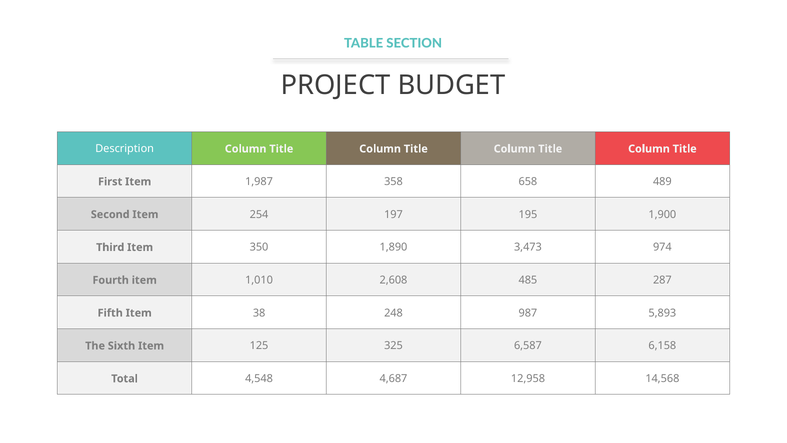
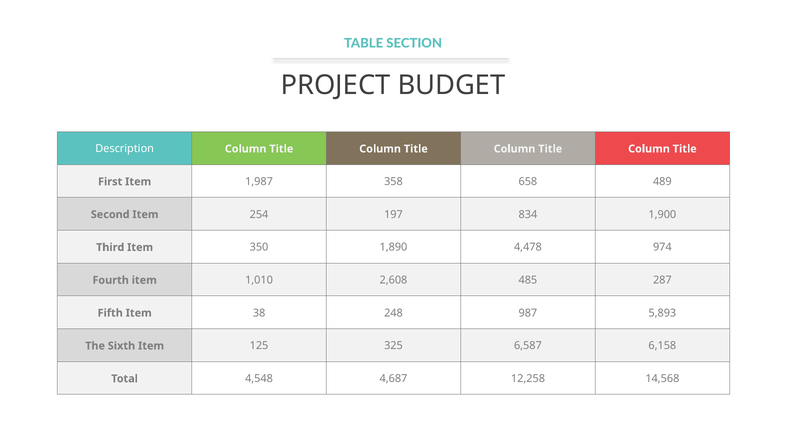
195: 195 -> 834 (528, 214)
3,473: 3,473 -> 4,478 (528, 247)
12,958: 12,958 -> 12,258 (528, 378)
